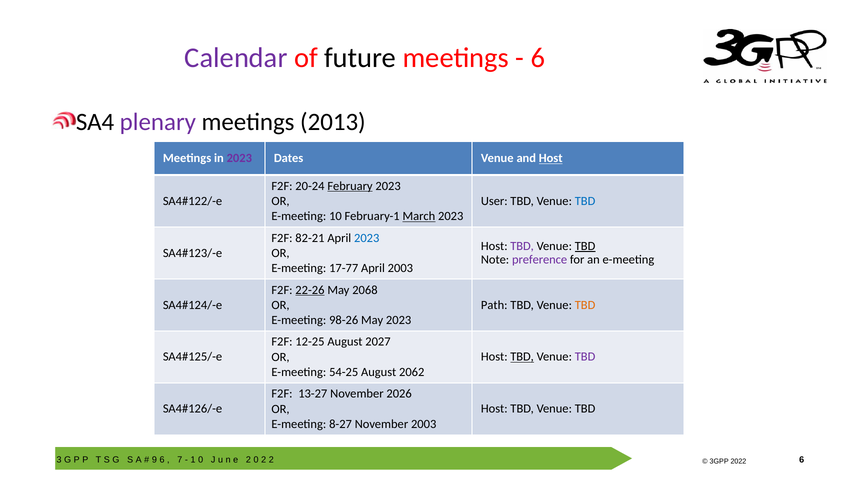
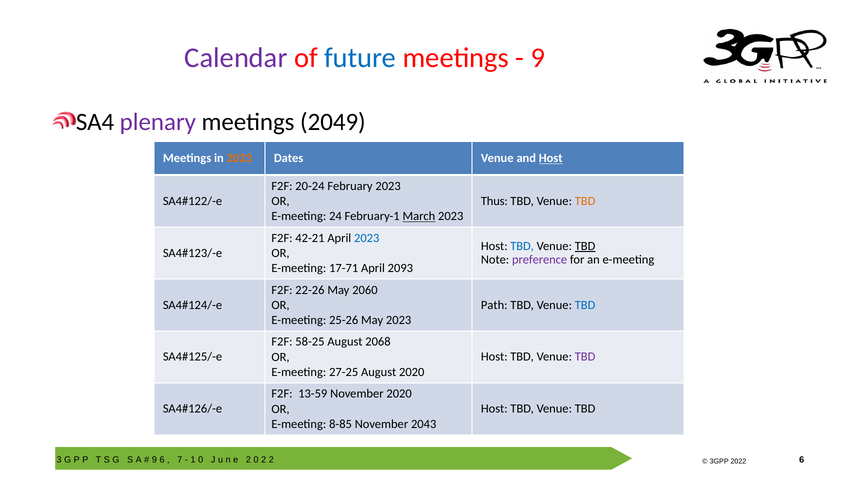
future colour: black -> blue (360, 58)
6: 6 -> 9 (538, 58)
2013: 2013 -> 2049 (333, 122)
2023 colour: purple -> orange (239, 158)
February underline: present -> none (350, 186)
User: User -> Thus (494, 201)
TBD colour: blue -> orange (585, 201)
10: 10 -> 24 (335, 216)
82-21: 82-21 -> 42-21 (310, 238)
TBD colour: purple -> blue (522, 246)
17-77: 17-77 -> 17-71 (344, 268)
April 2003: 2003 -> 2093 (400, 268)
22-26 underline: present -> none (310, 290)
2068: 2068 -> 2060 (365, 290)
TBD colour: orange -> blue (585, 305)
98-26: 98-26 -> 25-26 (344, 320)
12-25: 12-25 -> 58-25 (310, 342)
2027: 2027 -> 2068 (378, 342)
TBD underline: present -> none (522, 357)
54-25: 54-25 -> 27-25 (344, 372)
August 2062: 2062 -> 2020 (412, 372)
13-27: 13-27 -> 13-59 (313, 394)
November 2026: 2026 -> 2020 (399, 394)
8-27: 8-27 -> 8-85 (341, 424)
November 2003: 2003 -> 2043 (424, 424)
